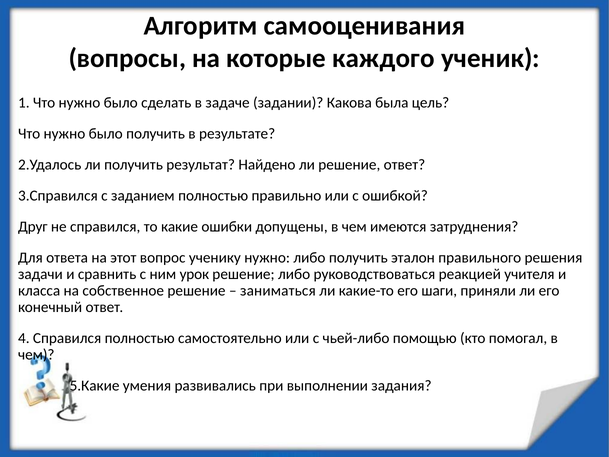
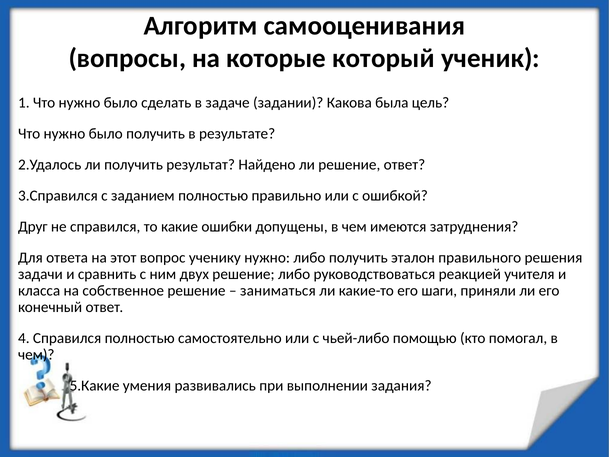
каждого: каждого -> который (384, 58)
урок: урок -> двух (194, 274)
